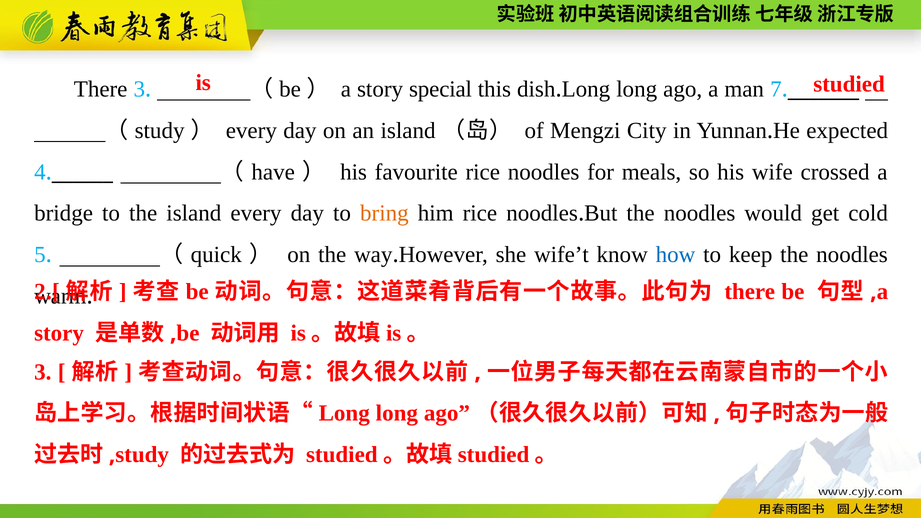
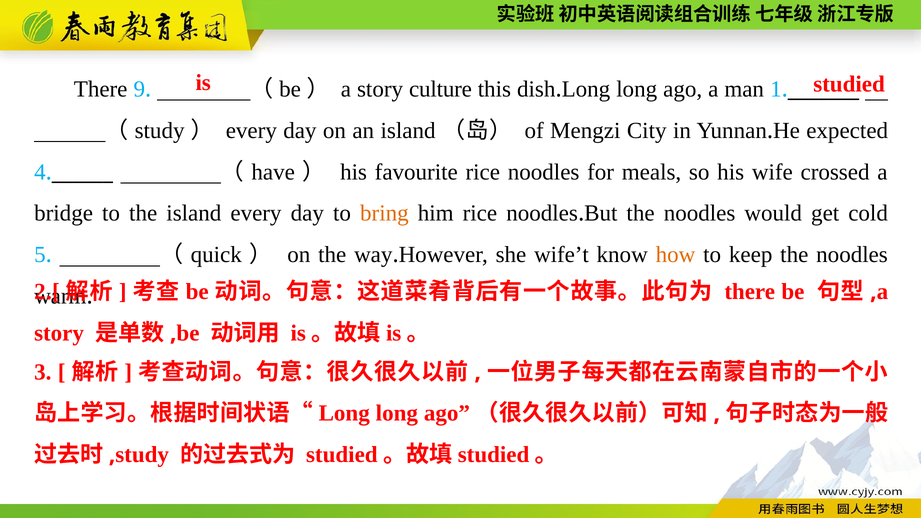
There 3: 3 -> 9 (139, 89)
special: special -> culture (441, 89)
7: 7 -> 1 (776, 89)
how colour: blue -> orange (676, 255)
